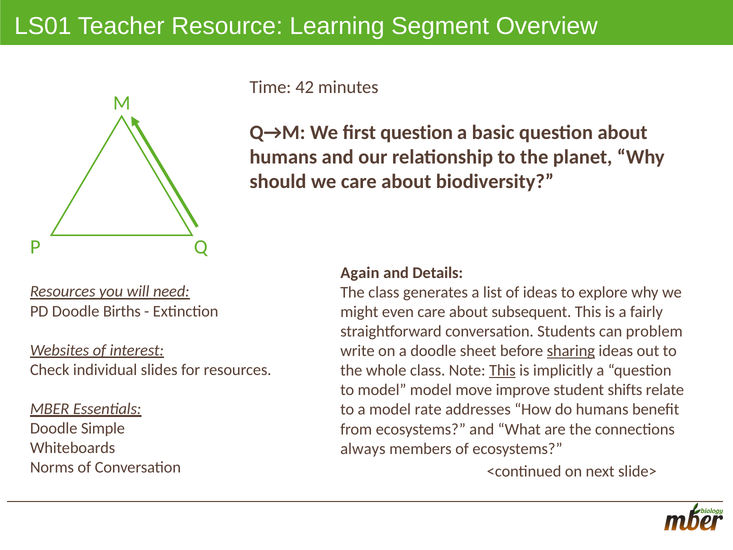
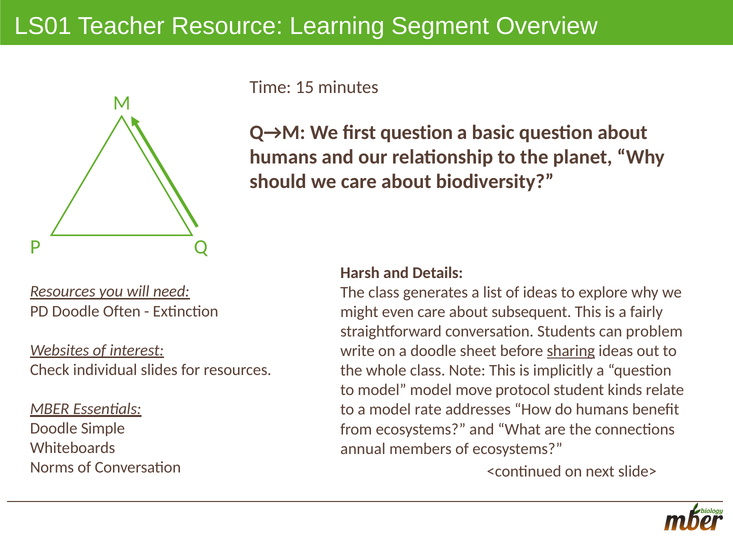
42: 42 -> 15 (305, 87)
Again: Again -> Harsh (360, 273)
Births: Births -> Often (122, 311)
This underline: present -> none (502, 370)
improve: improve -> protocol (523, 390)
shifts: shifts -> kinds (625, 390)
always: always -> annual (363, 449)
